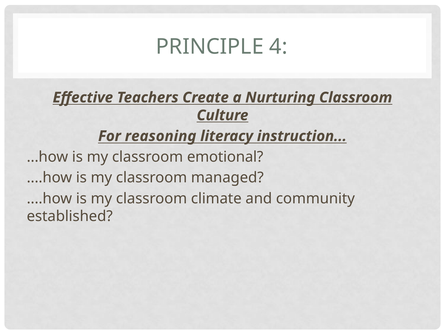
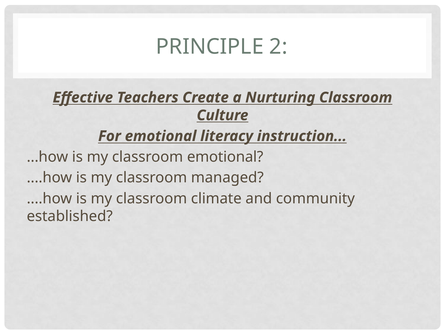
4: 4 -> 2 (278, 47)
For reasoning: reasoning -> emotional (161, 136)
